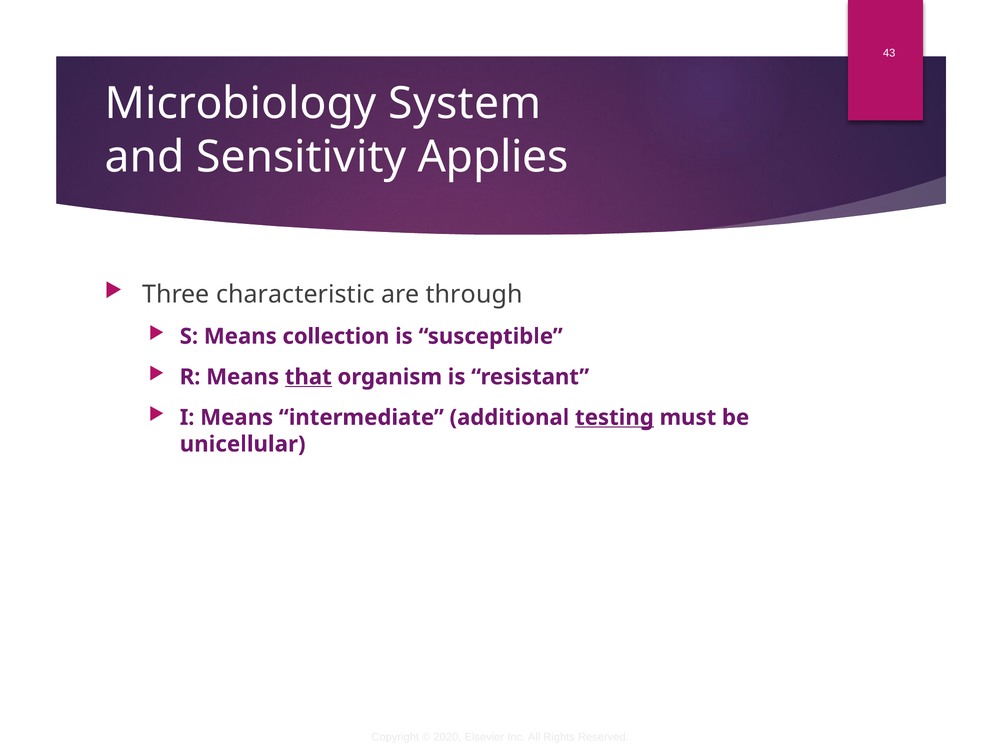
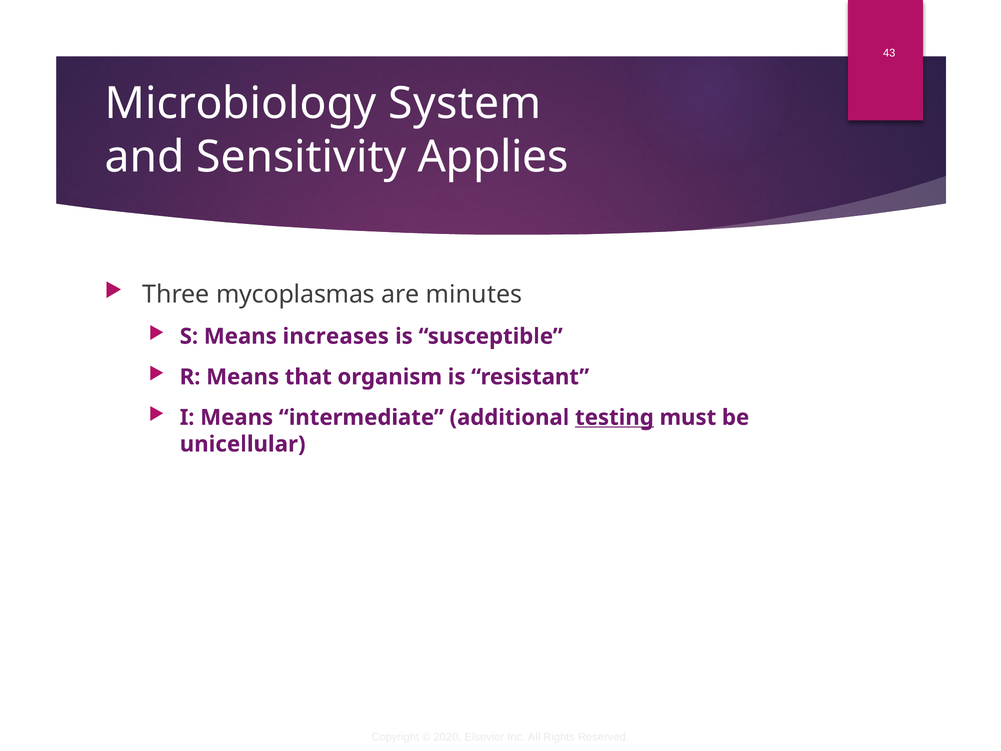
characteristic: characteristic -> mycoplasmas (295, 294)
through: through -> minutes (474, 294)
collection: collection -> increases (336, 336)
that underline: present -> none (308, 377)
